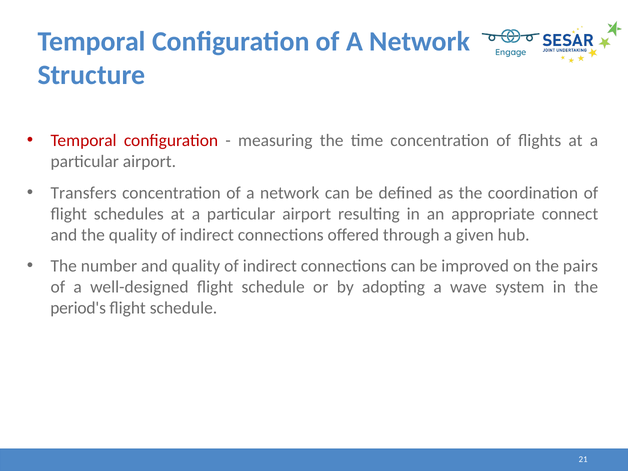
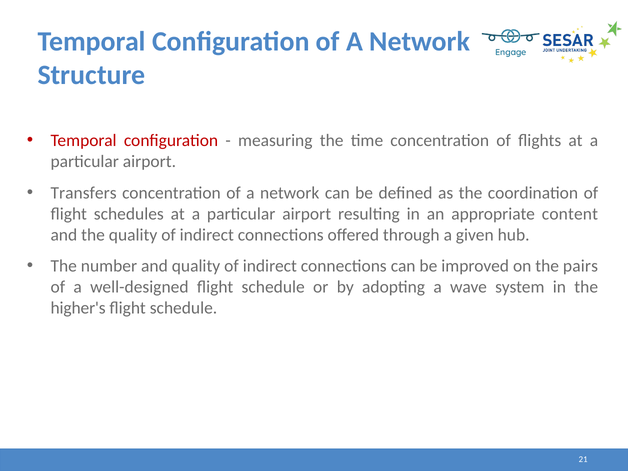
connect: connect -> content (570, 214)
period's: period's -> higher's (78, 308)
